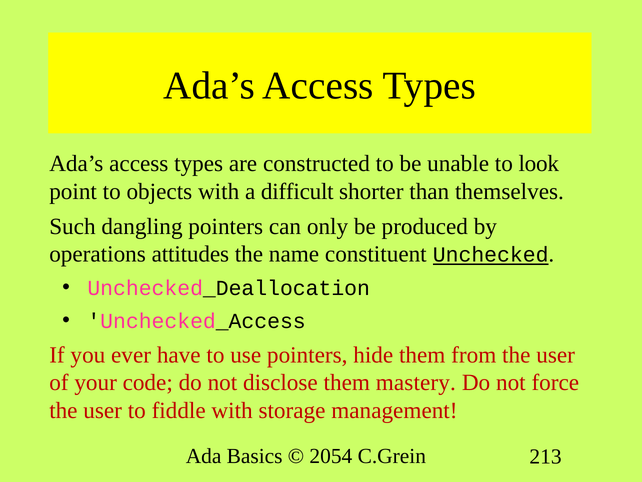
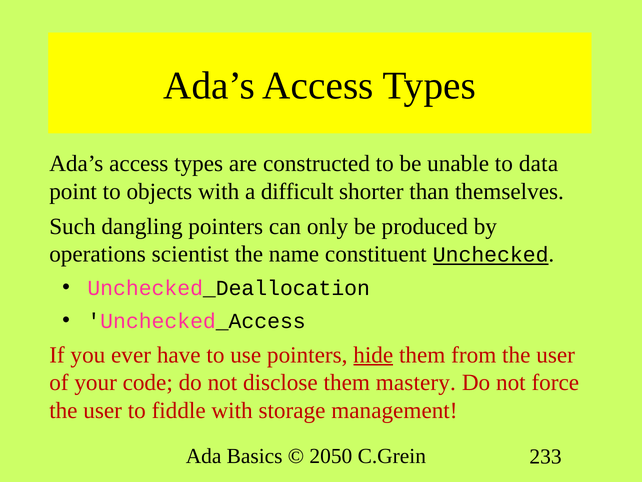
look: look -> data (539, 164)
attitudes: attitudes -> scientist (190, 254)
hide underline: none -> present (373, 355)
2054: 2054 -> 2050 (331, 456)
213: 213 -> 233 (546, 456)
